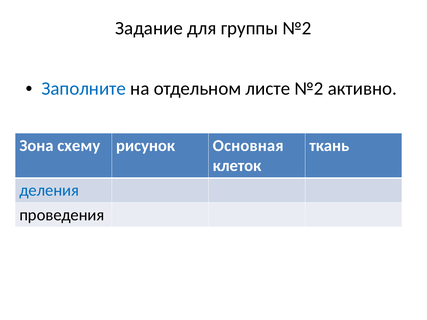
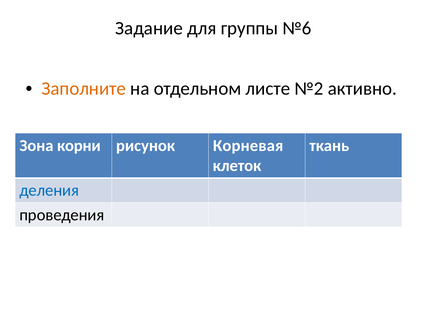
группы №2: №2 -> №6 (297, 28)
Заполните colour: blue -> orange (84, 89)
схему: схему -> корни (79, 146)
Основная: Основная -> Корневая (248, 146)
